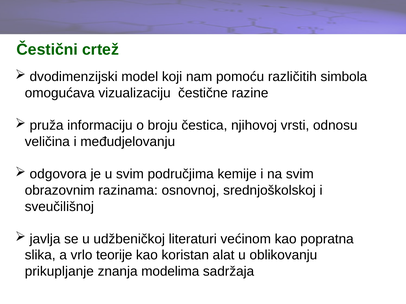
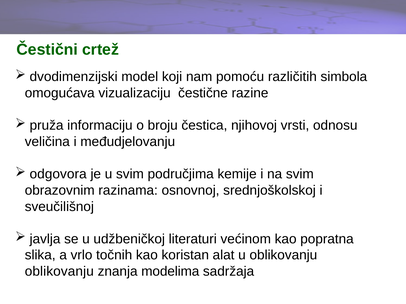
teorije: teorije -> točnih (114, 256)
prikupljanje: prikupljanje -> oblikovanju (59, 272)
